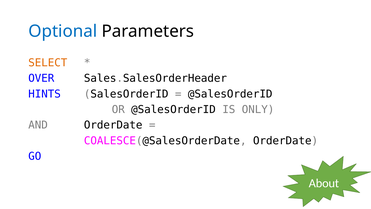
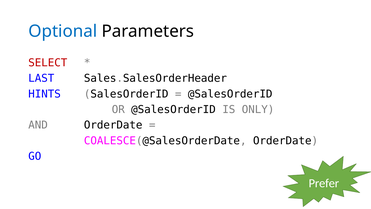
SELECT colour: orange -> red (48, 63)
OVER: OVER -> LAST (41, 78)
About: About -> Prefer (324, 183)
